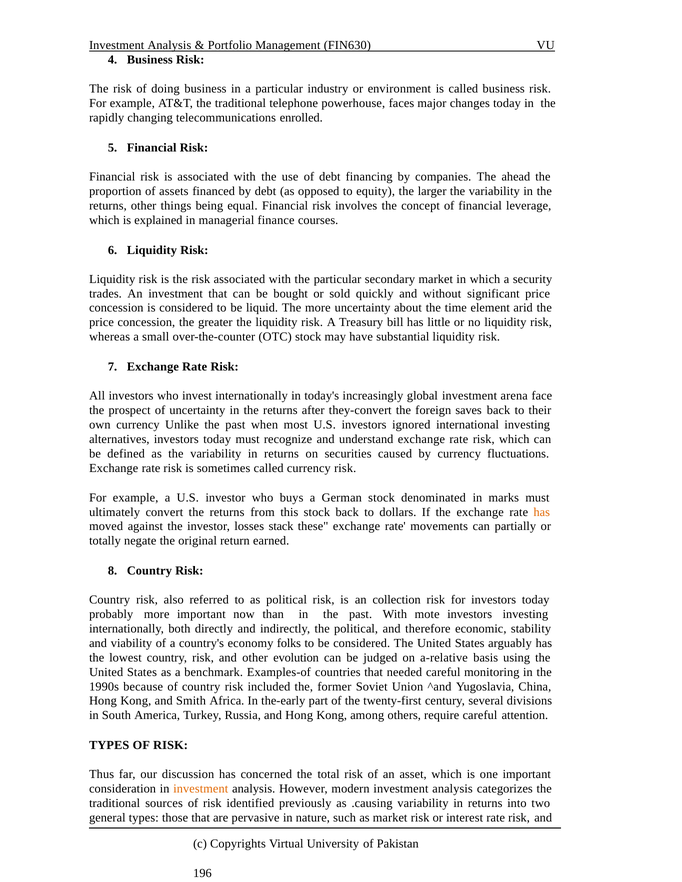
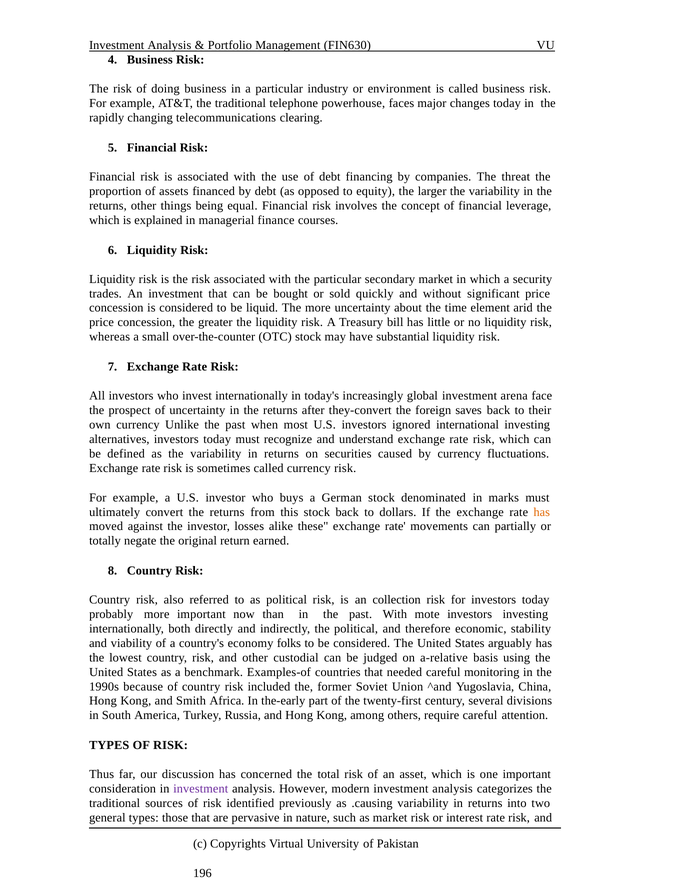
enrolled: enrolled -> clearing (301, 118)
ahead: ahead -> threat (516, 177)
stack: stack -> alike (281, 527)
evolution: evolution -> custodial (296, 658)
investment colour: orange -> purple (201, 789)
